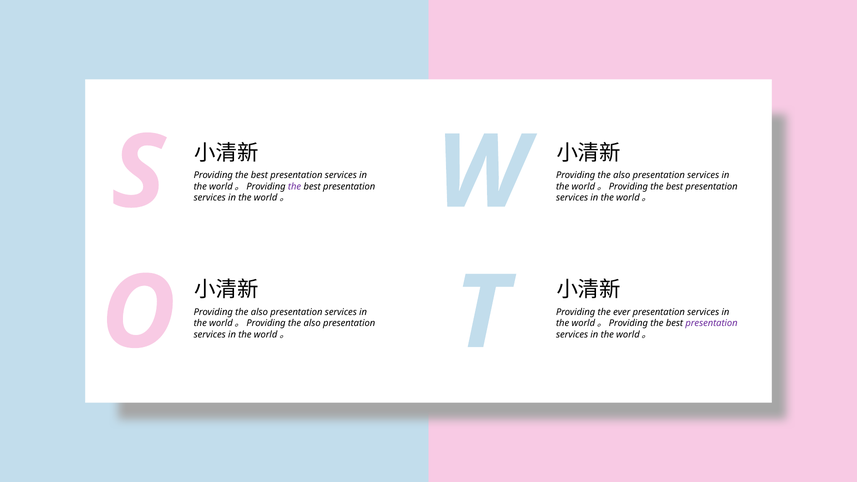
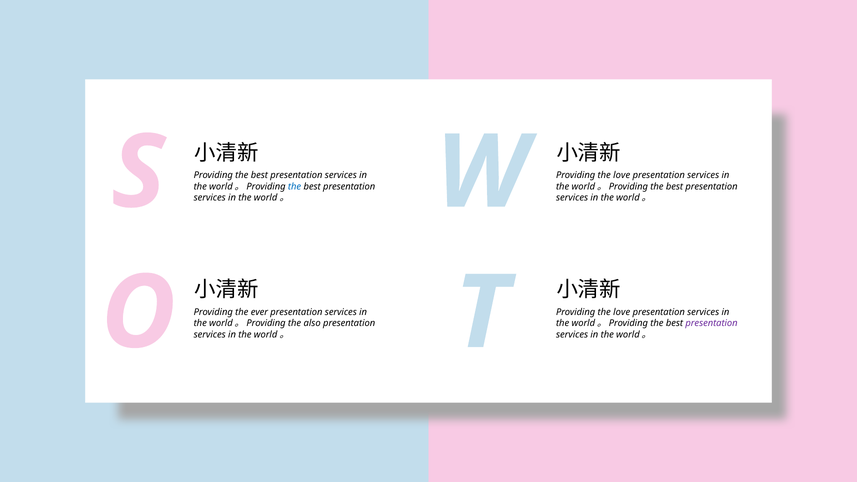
also: also -> love (622, 175)
the colour: purple -> blue (295, 187)
also: also -> ever (259, 312)
ever: ever -> love (622, 312)
